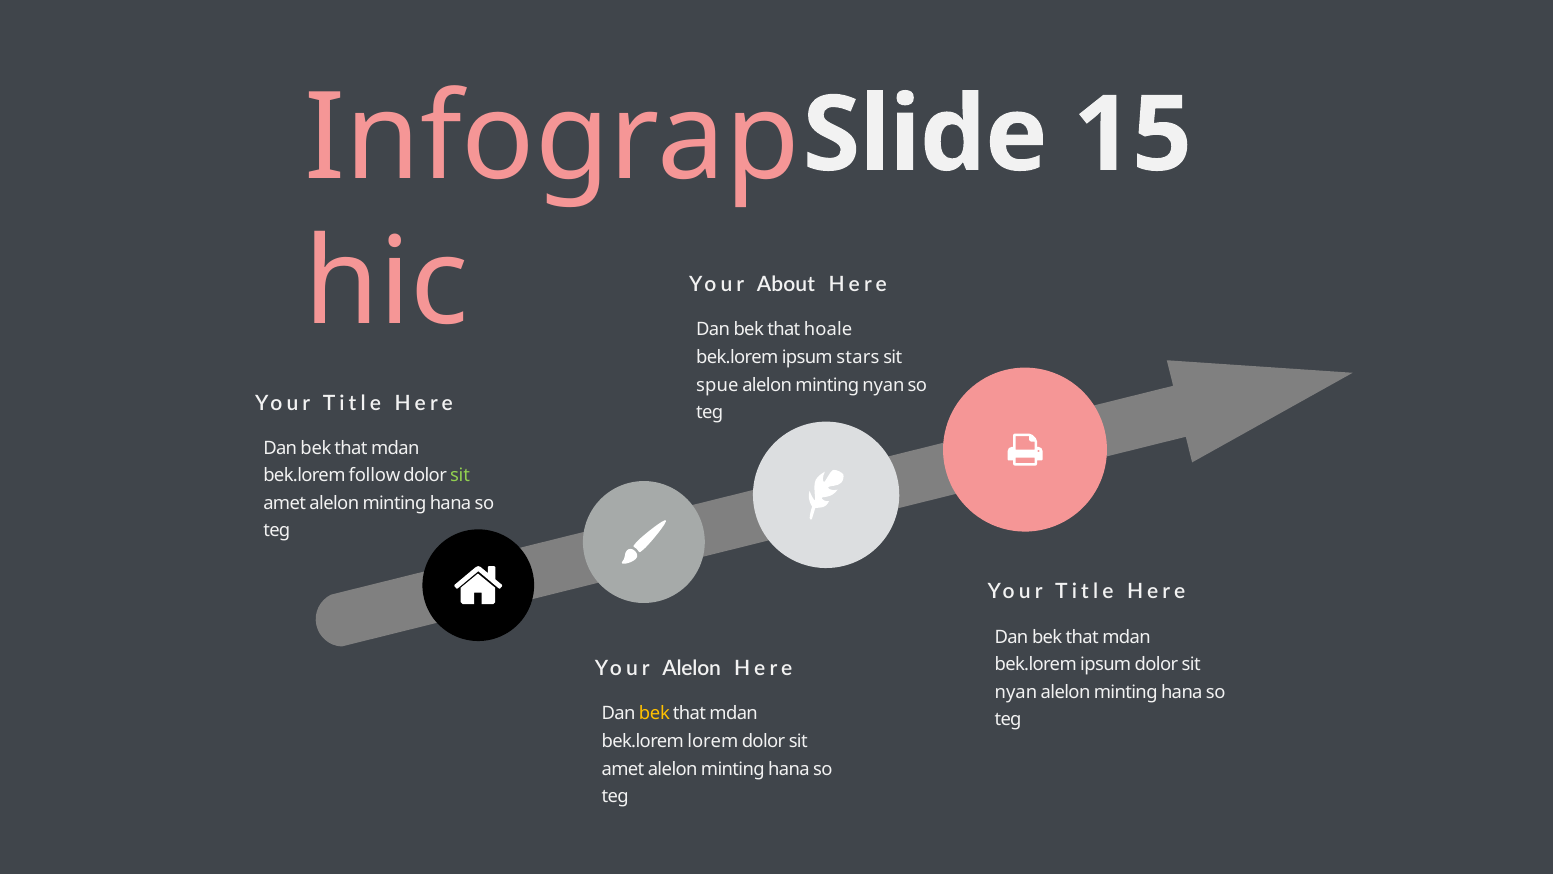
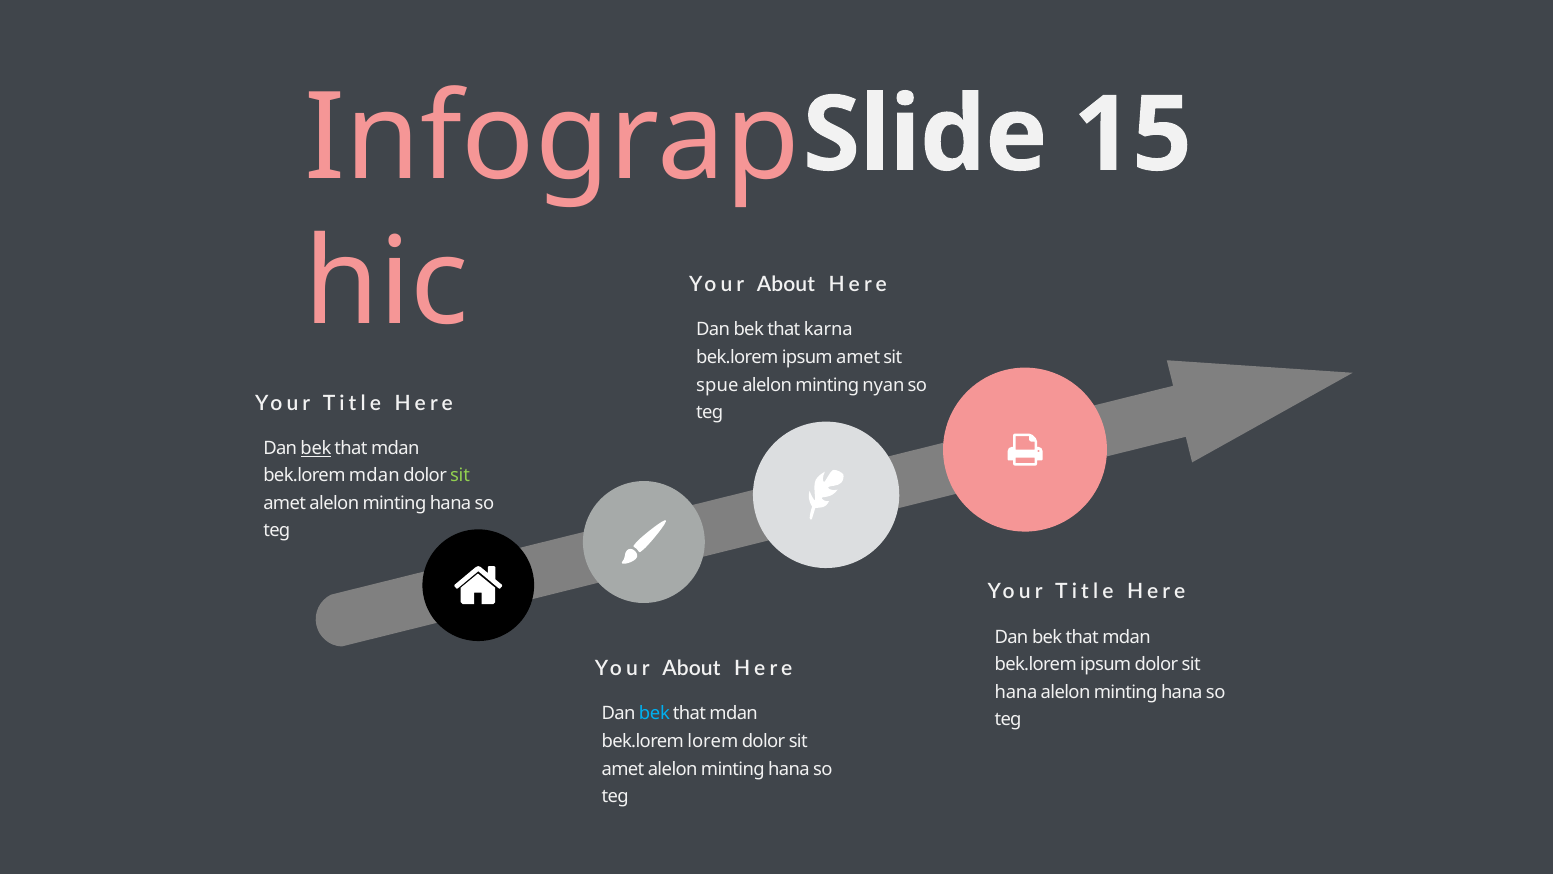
hoale: hoale -> karna (828, 330)
ipsum stars: stars -> amet (858, 357)
bek underline: none -> present (316, 448)
bek.lorem follow: follow -> mdan (374, 475)
Alelon: Alelon -> About (691, 668)
nyan: nyan -> hana (1016, 692)
bek colour: yellow -> light blue (654, 714)
